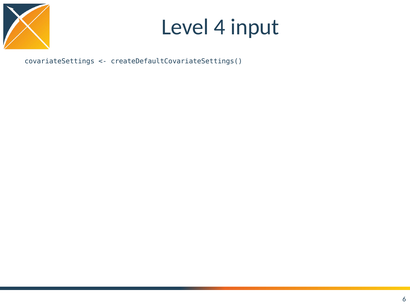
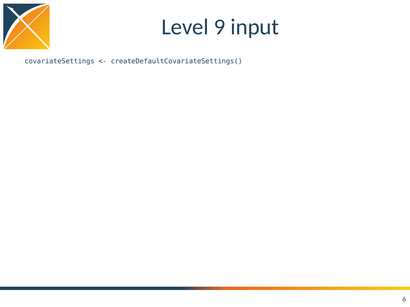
4: 4 -> 9 (220, 27)
